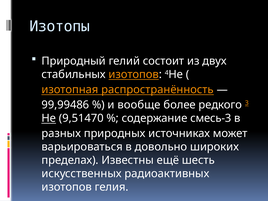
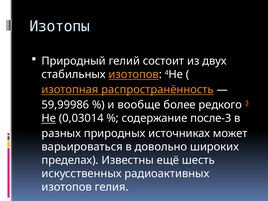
99,99486: 99,99486 -> 59,99986 (65, 105)
9,51470: 9,51470 -> 0,03014 (81, 118)
смесь-3: смесь-3 -> после-3 (211, 118)
